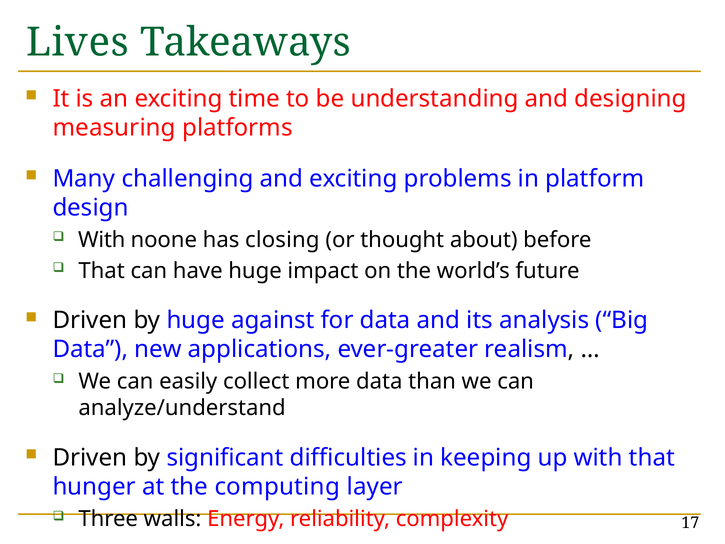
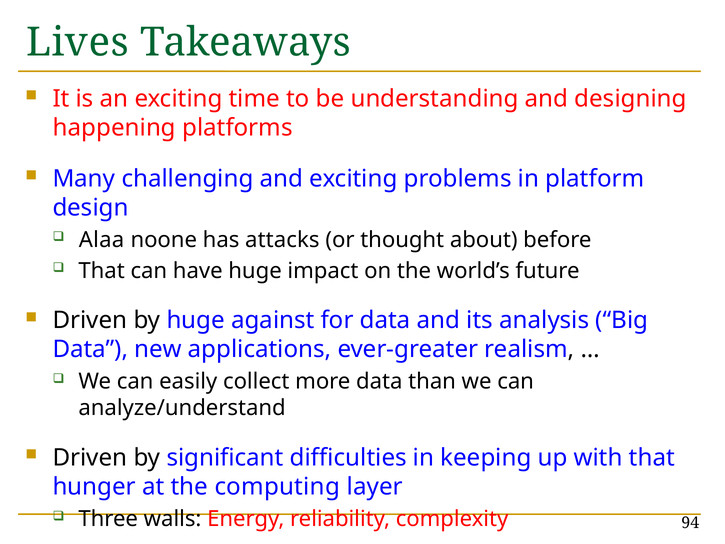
measuring: measuring -> happening (114, 128)
With: With -> Alaa (102, 240)
closing: closing -> attacks (282, 240)
17: 17 -> 94 (690, 522)
